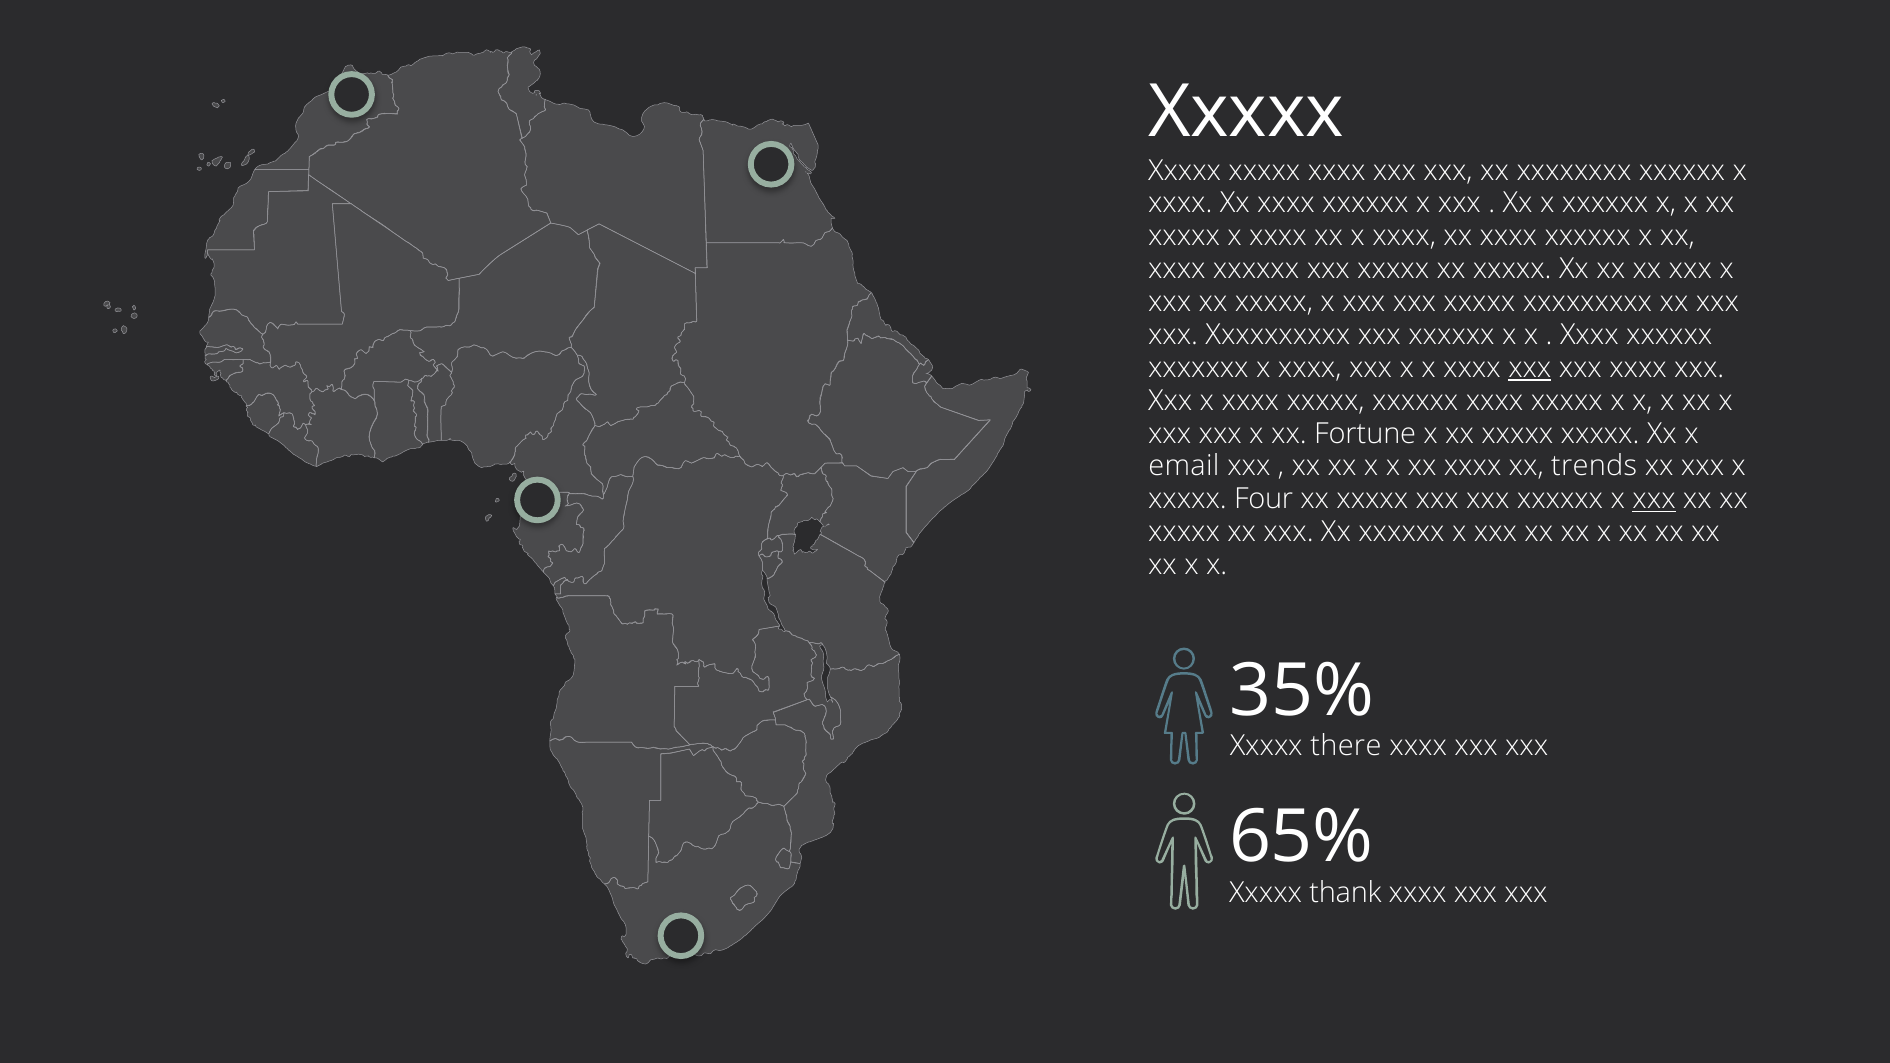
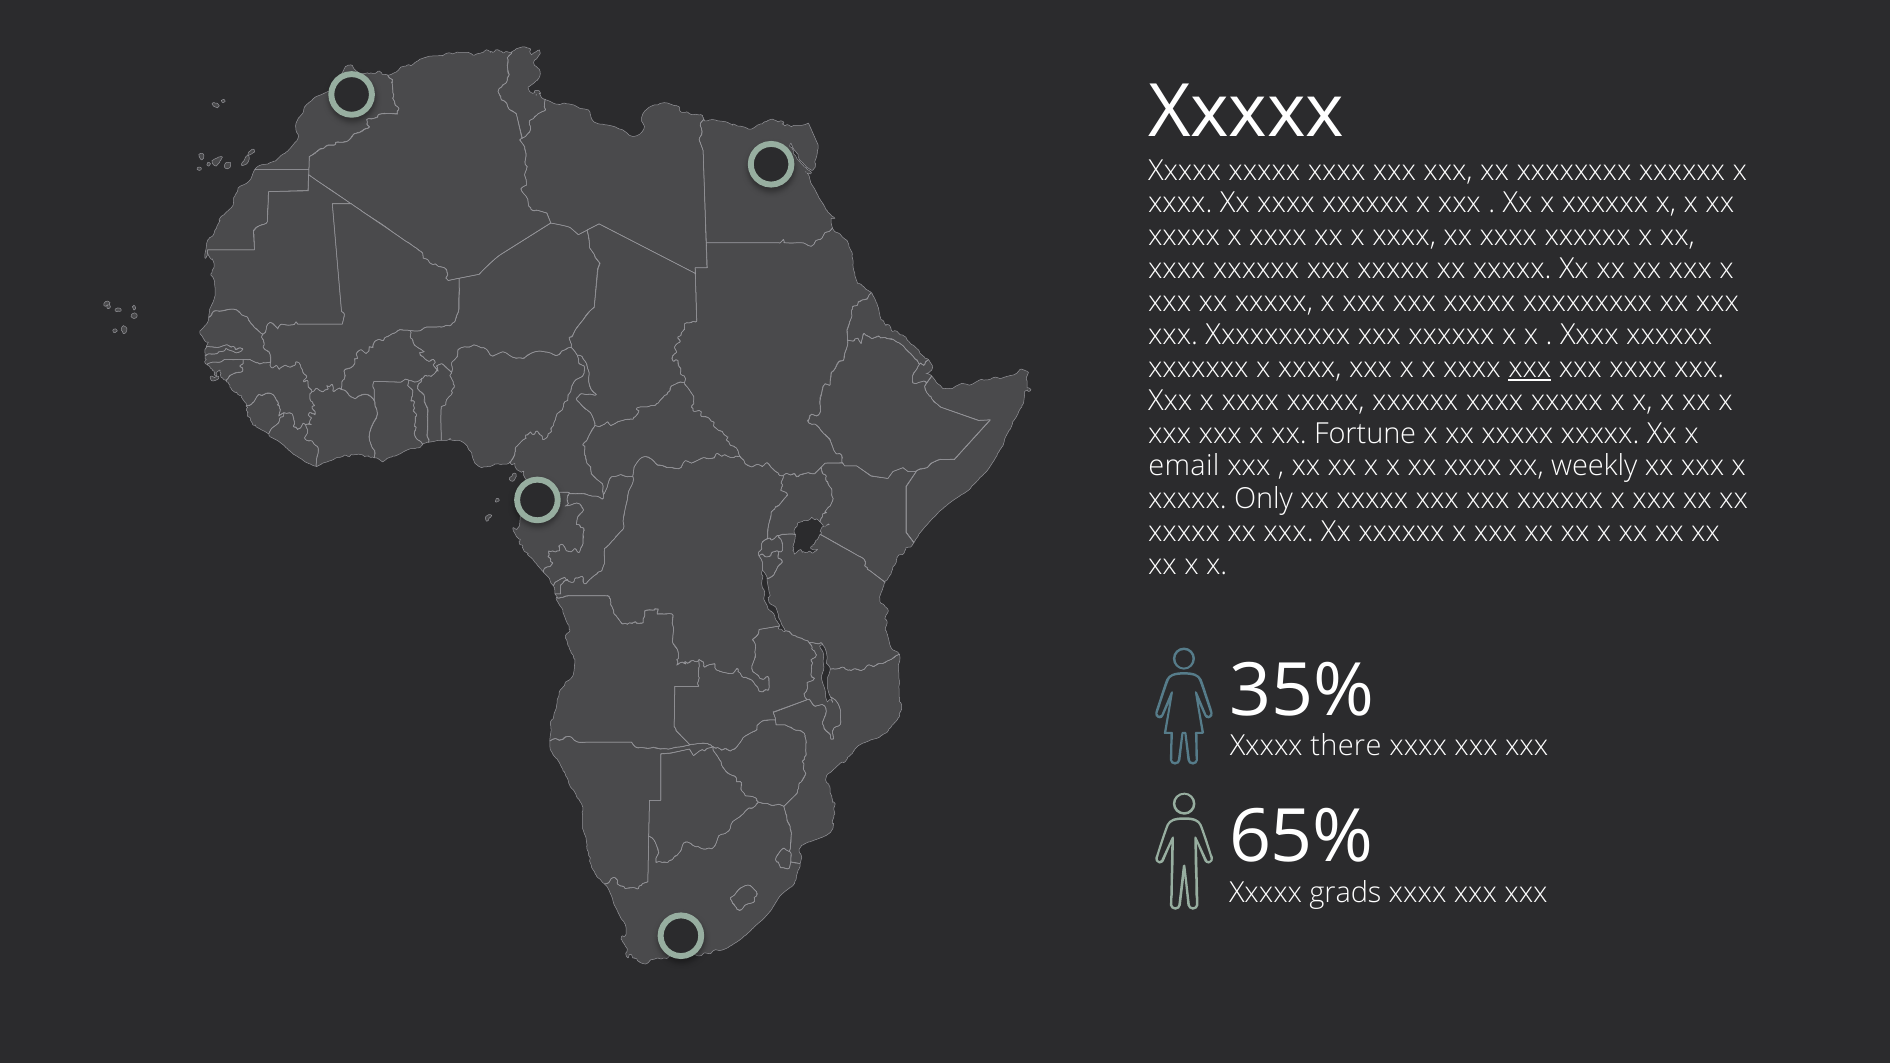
trends: trends -> weekly (1594, 466)
Four: Four -> Only (1264, 499)
xxx underline: present -> none (1654, 499)
thank: thank -> grads (1345, 893)
